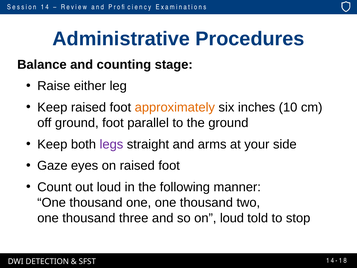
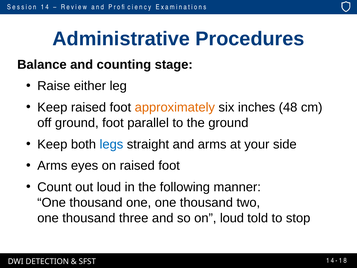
10: 10 -> 48 (288, 107)
legs colour: purple -> blue (111, 144)
Gaze: Gaze -> Arms (52, 166)
